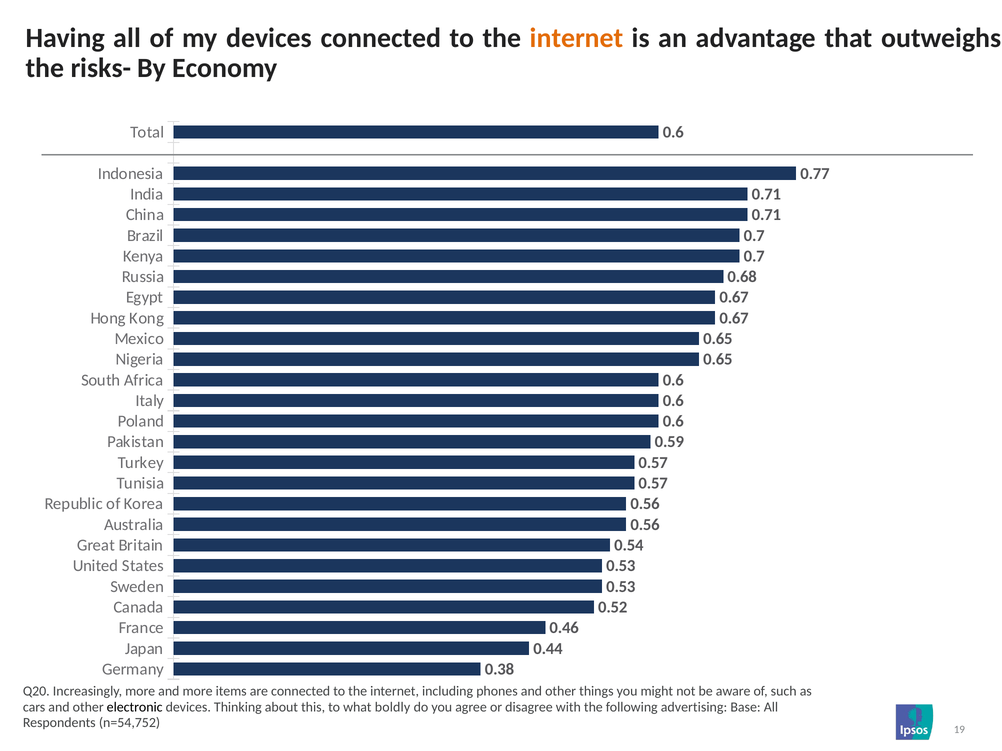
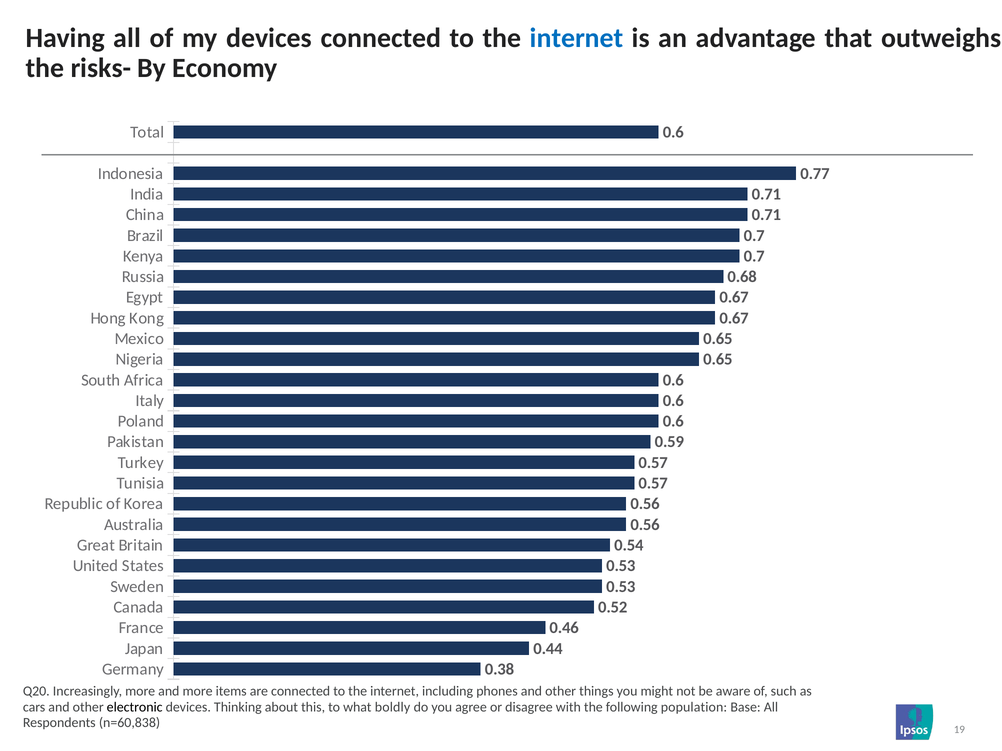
internet colour: orange -> blue (577, 38)
advertising: advertising -> population (694, 707)
n=54,752: n=54,752 -> n=60,838 (130, 723)
